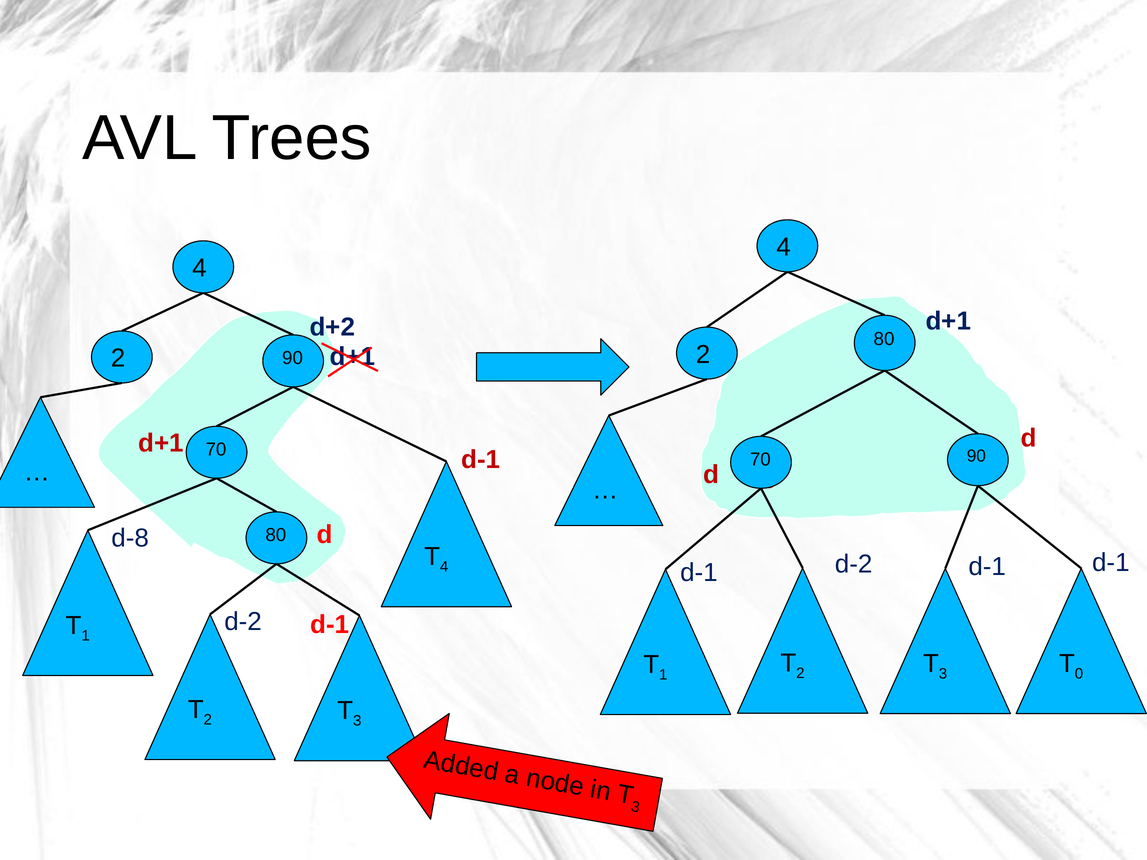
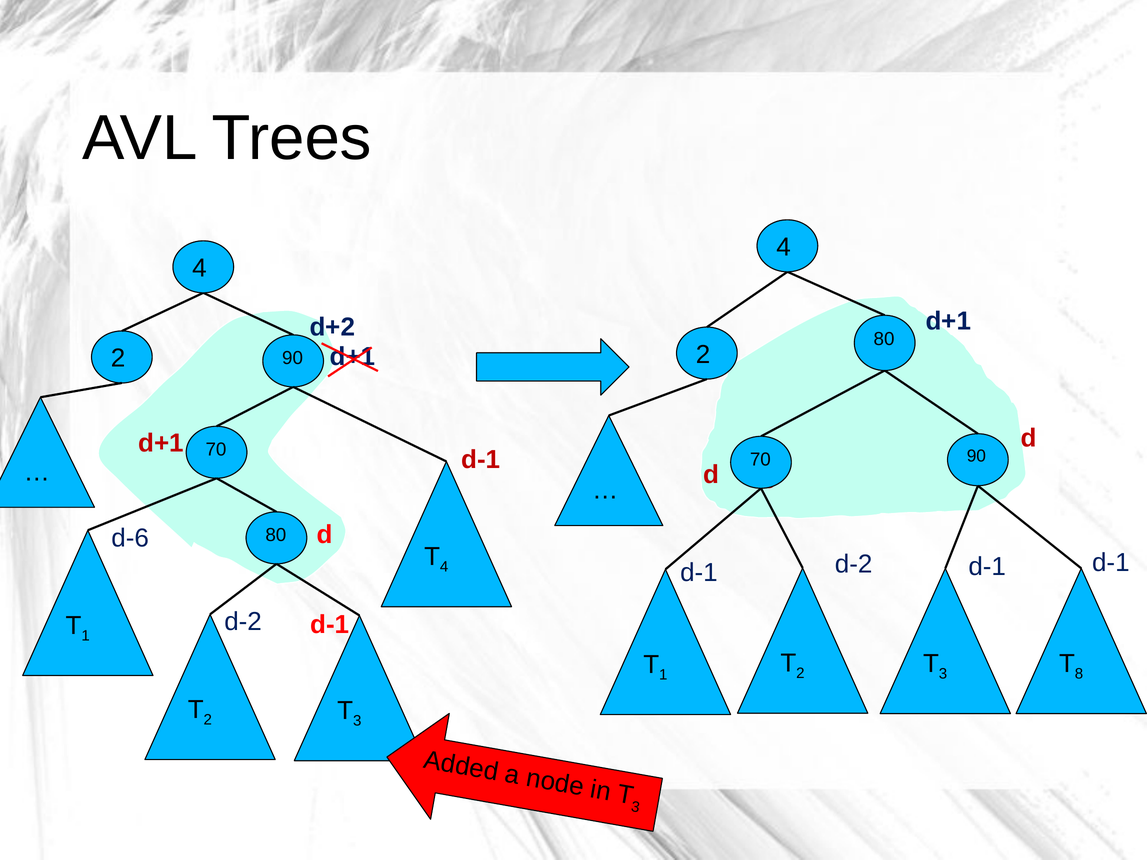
d-8: d-8 -> d-6 (130, 538)
0: 0 -> 8 (1079, 674)
